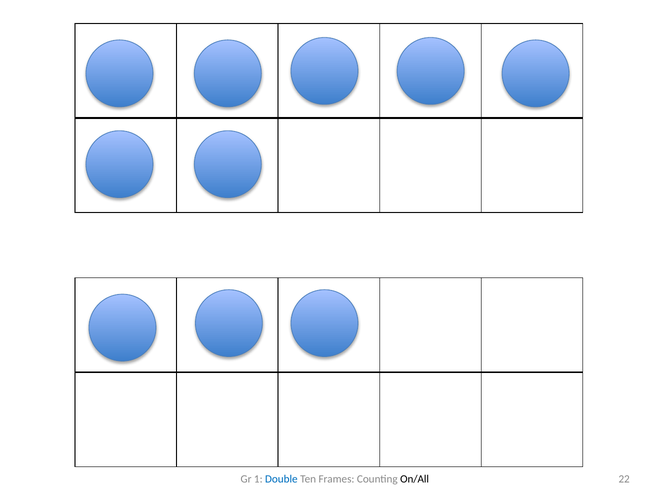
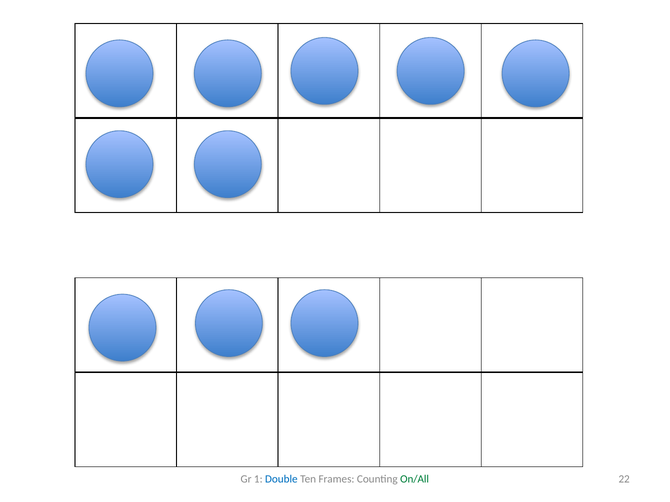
On/All colour: black -> green (415, 480)
